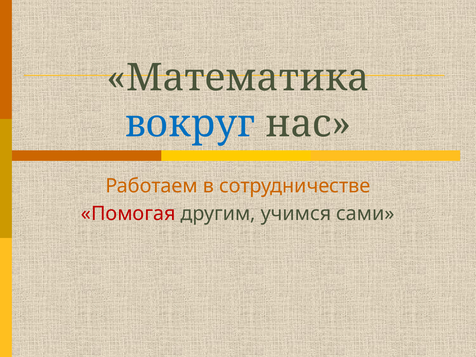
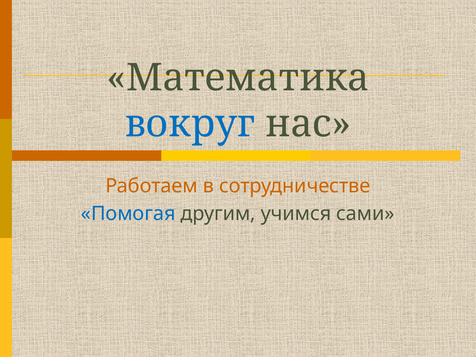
Помогая colour: red -> blue (128, 214)
